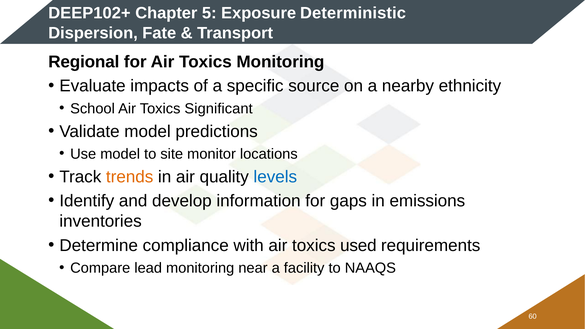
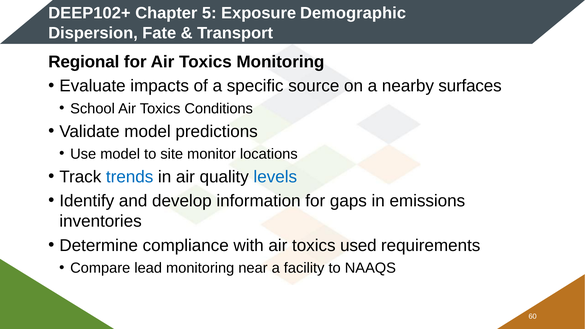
Deterministic: Deterministic -> Demographic (353, 13)
ethnicity: ethnicity -> surfaces (470, 86)
Significant: Significant -> Conditions (219, 109)
trends colour: orange -> blue (130, 177)
